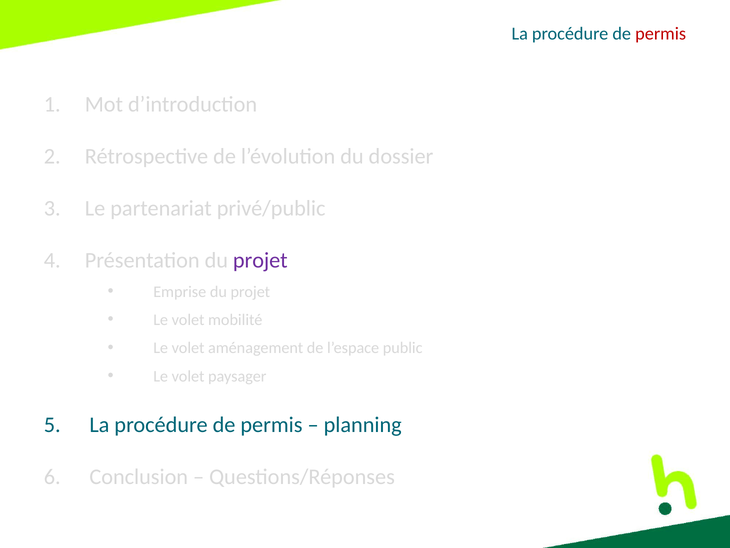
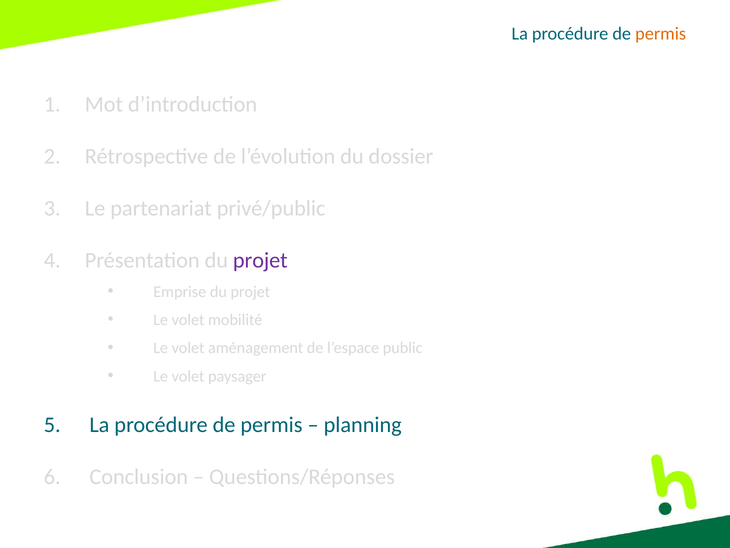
permis colour: red -> orange (661, 34)
